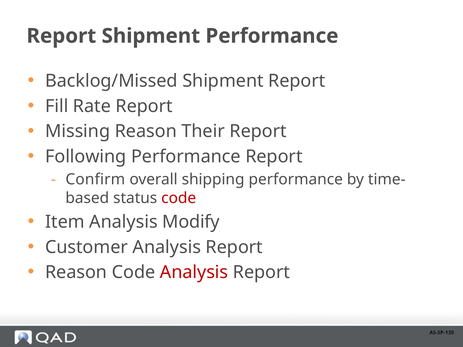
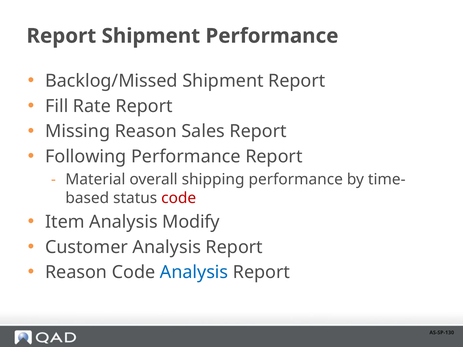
Their: Their -> Sales (203, 131)
Confirm: Confirm -> Material (95, 180)
Analysis colour: red -> blue (194, 273)
